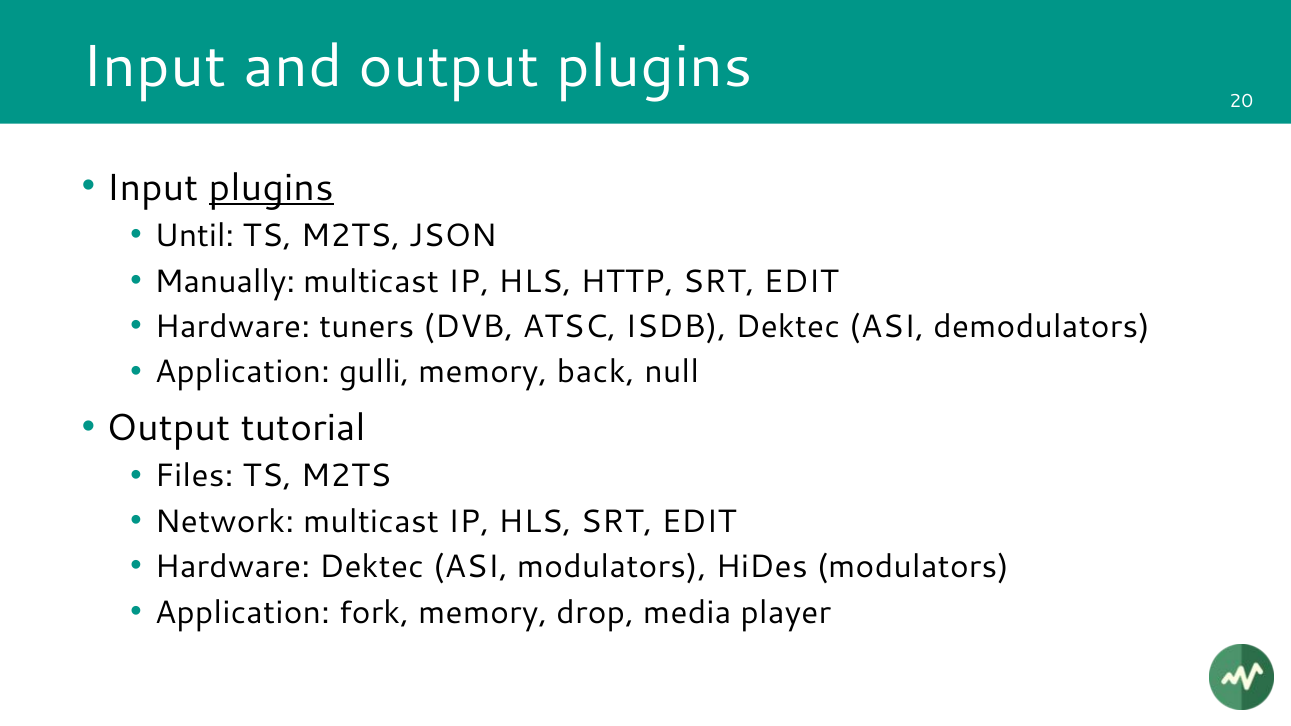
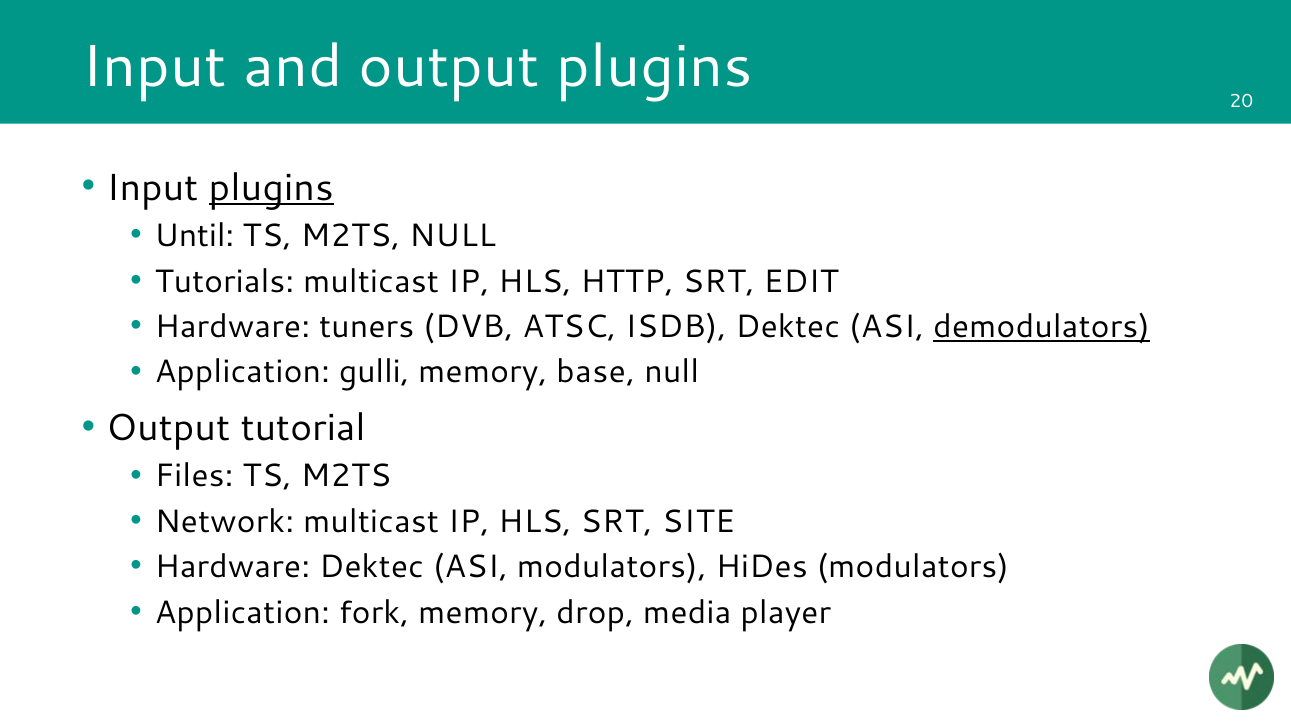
M2TS JSON: JSON -> NULL (452, 236)
Manually: Manually -> Tutorials (224, 281)
demodulators underline: none -> present (1042, 327)
back: back -> base (596, 372)
HLS SRT EDIT: EDIT -> SITE (699, 522)
